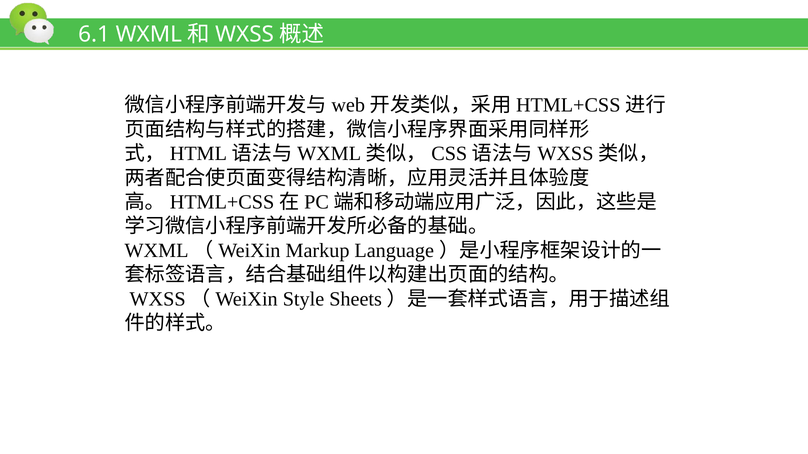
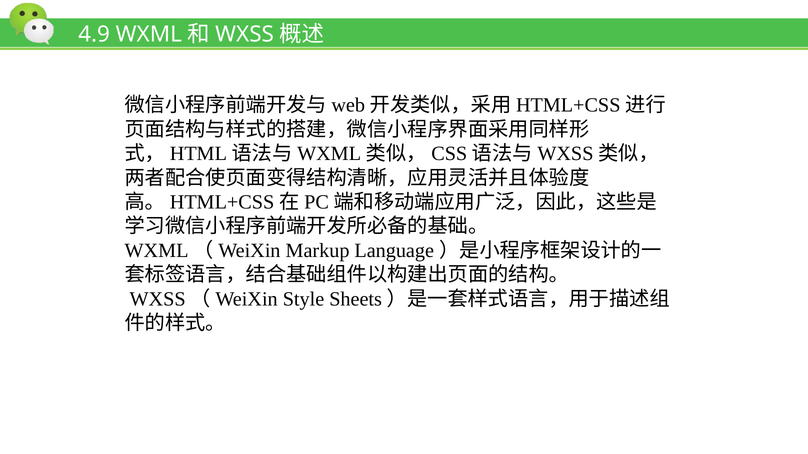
6.1: 6.1 -> 4.9 (94, 34)
